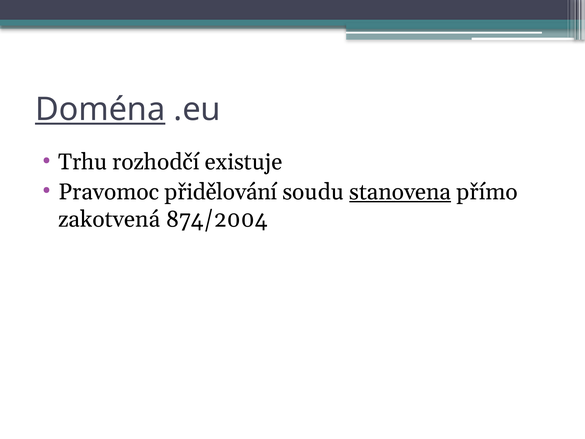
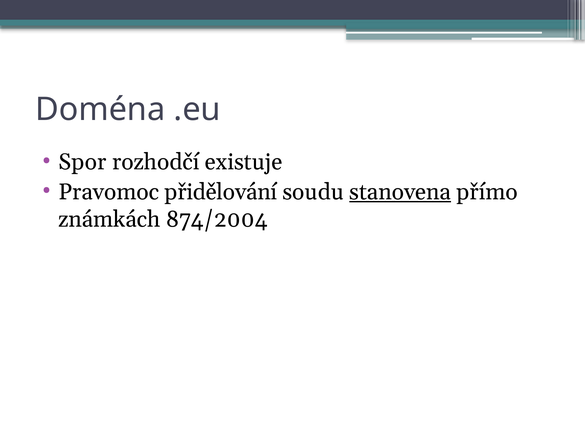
Doména underline: present -> none (100, 110)
Trhu: Trhu -> Spor (83, 162)
zakotvená: zakotvená -> známkách (109, 219)
